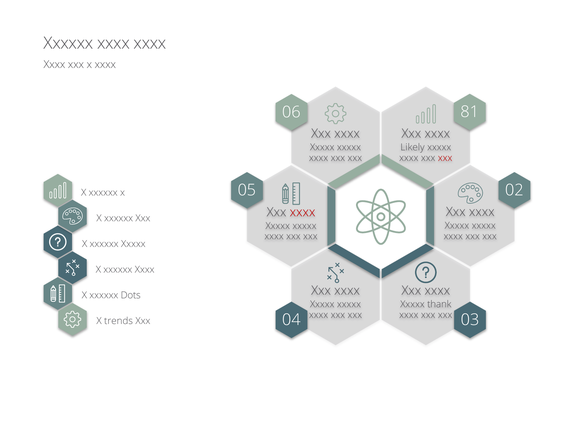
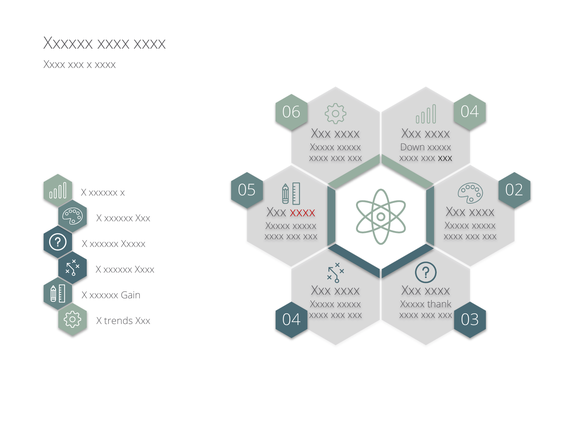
06 81: 81 -> 04 (470, 112)
Likely: Likely -> Down (413, 148)
xxx colour: red -> black (445, 158)
Dots: Dots -> Gain (131, 296)
